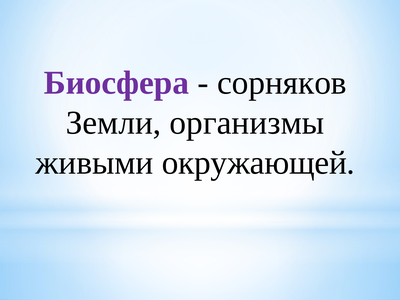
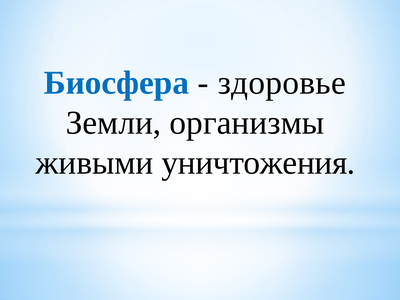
Биосфера colour: purple -> blue (116, 83)
сорняков: сорняков -> здоровье (282, 83)
окружающей: окружающей -> уничтожения (258, 163)
